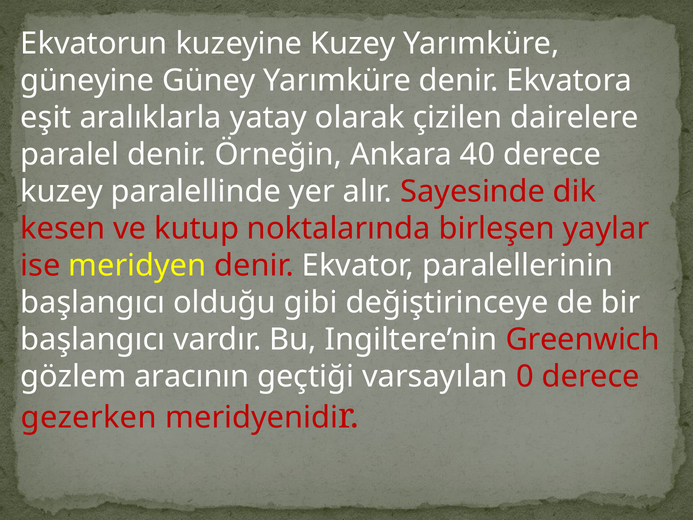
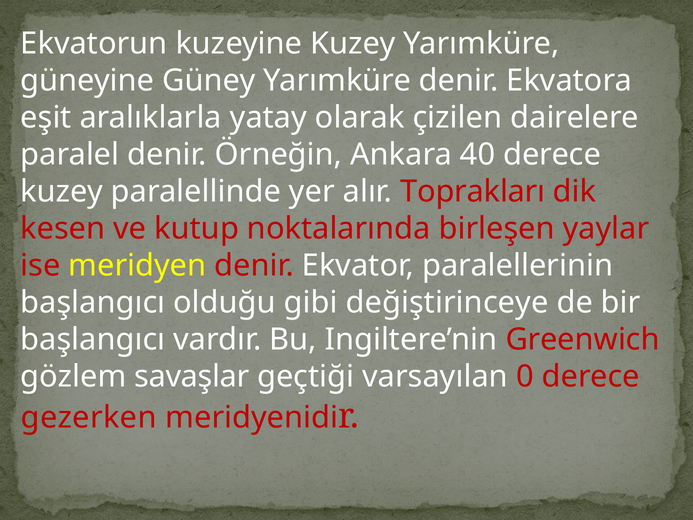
Sayesinde: Sayesinde -> Toprakları (473, 192)
aracının: aracının -> savaşlar (192, 376)
